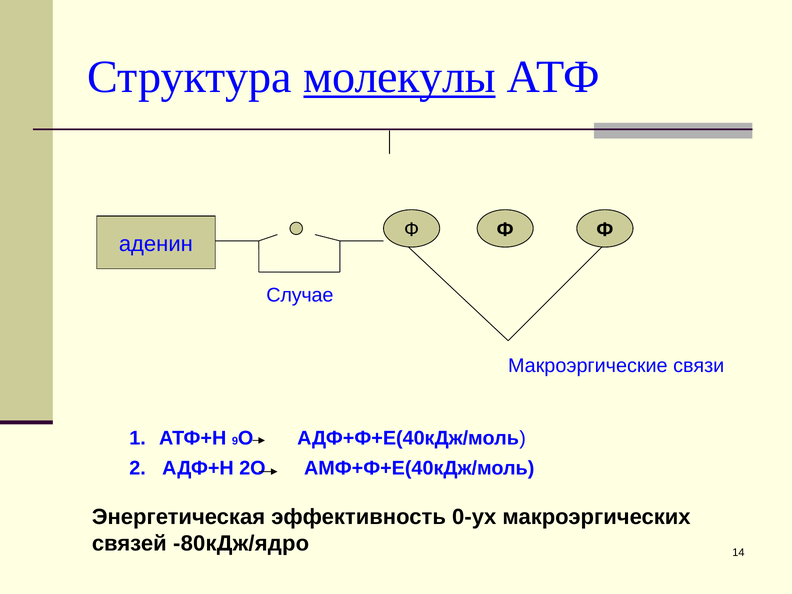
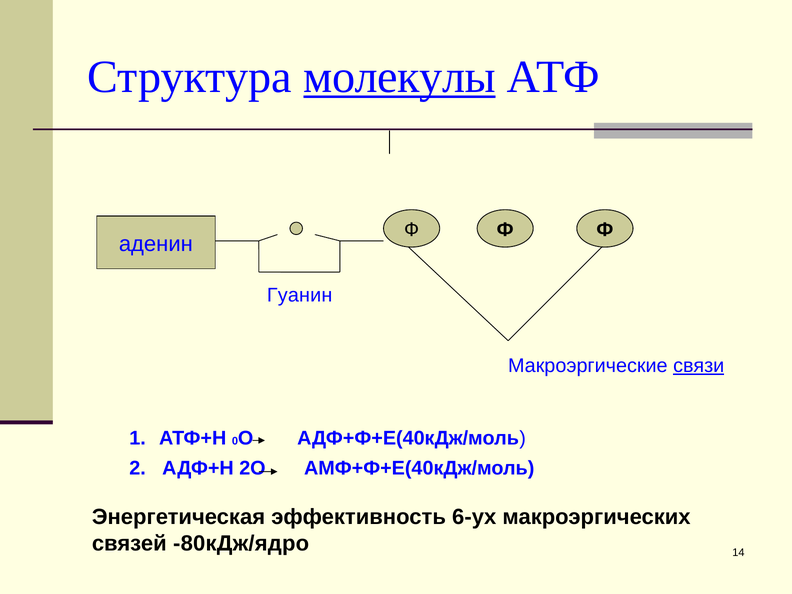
Случае: Случае -> Гуанин (300, 295)
связи underline: none -> present (699, 366)
9: 9 -> 0 (235, 441)
0-ух: 0-ух -> 6-ух (474, 517)
